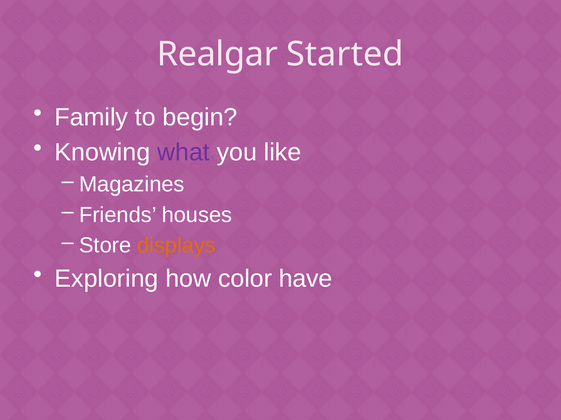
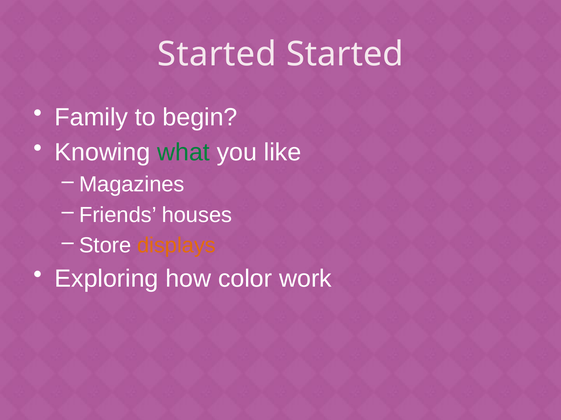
Realgar: Realgar -> Started (217, 54)
what colour: purple -> green (184, 153)
have: have -> work (305, 279)
